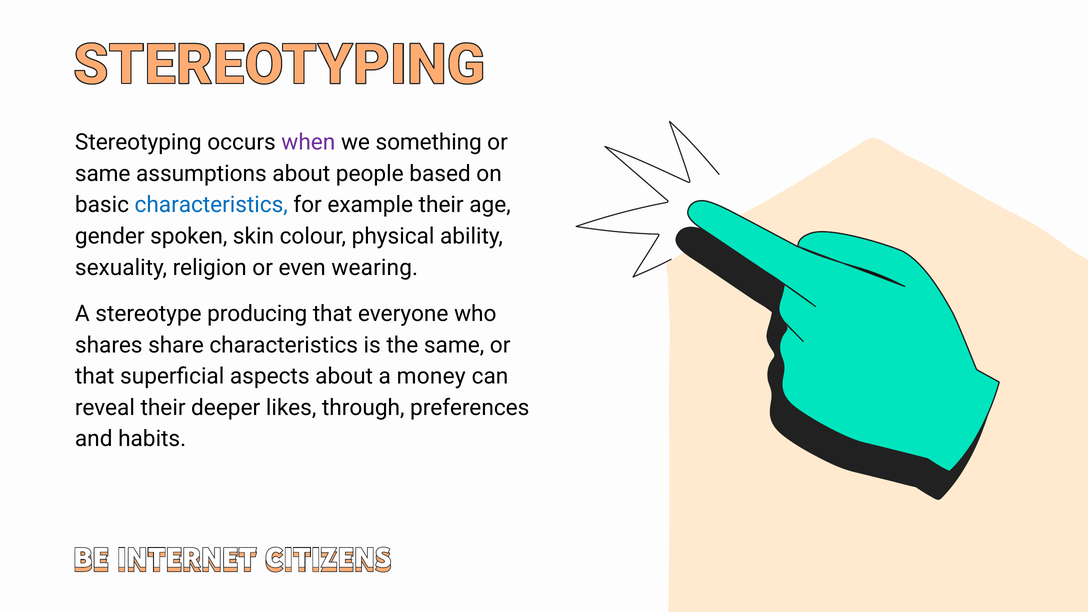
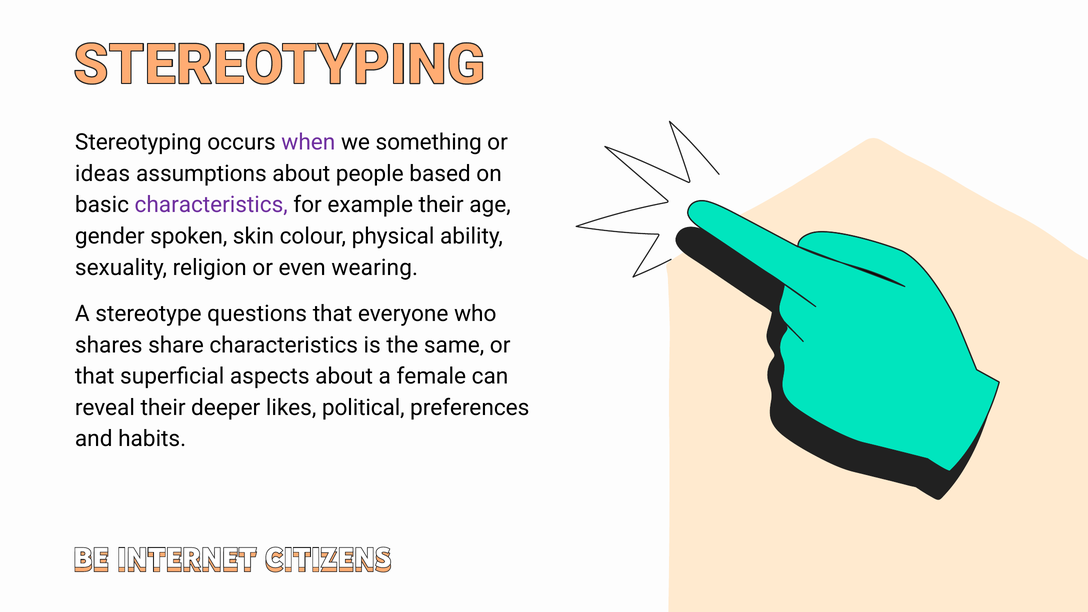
same: same -> ideas (103, 174)
characteristics colour: blue -> purple (211, 205)
producing: producing -> questions (257, 314)
money: money -> female (431, 376)
through: through -> political (363, 408)
